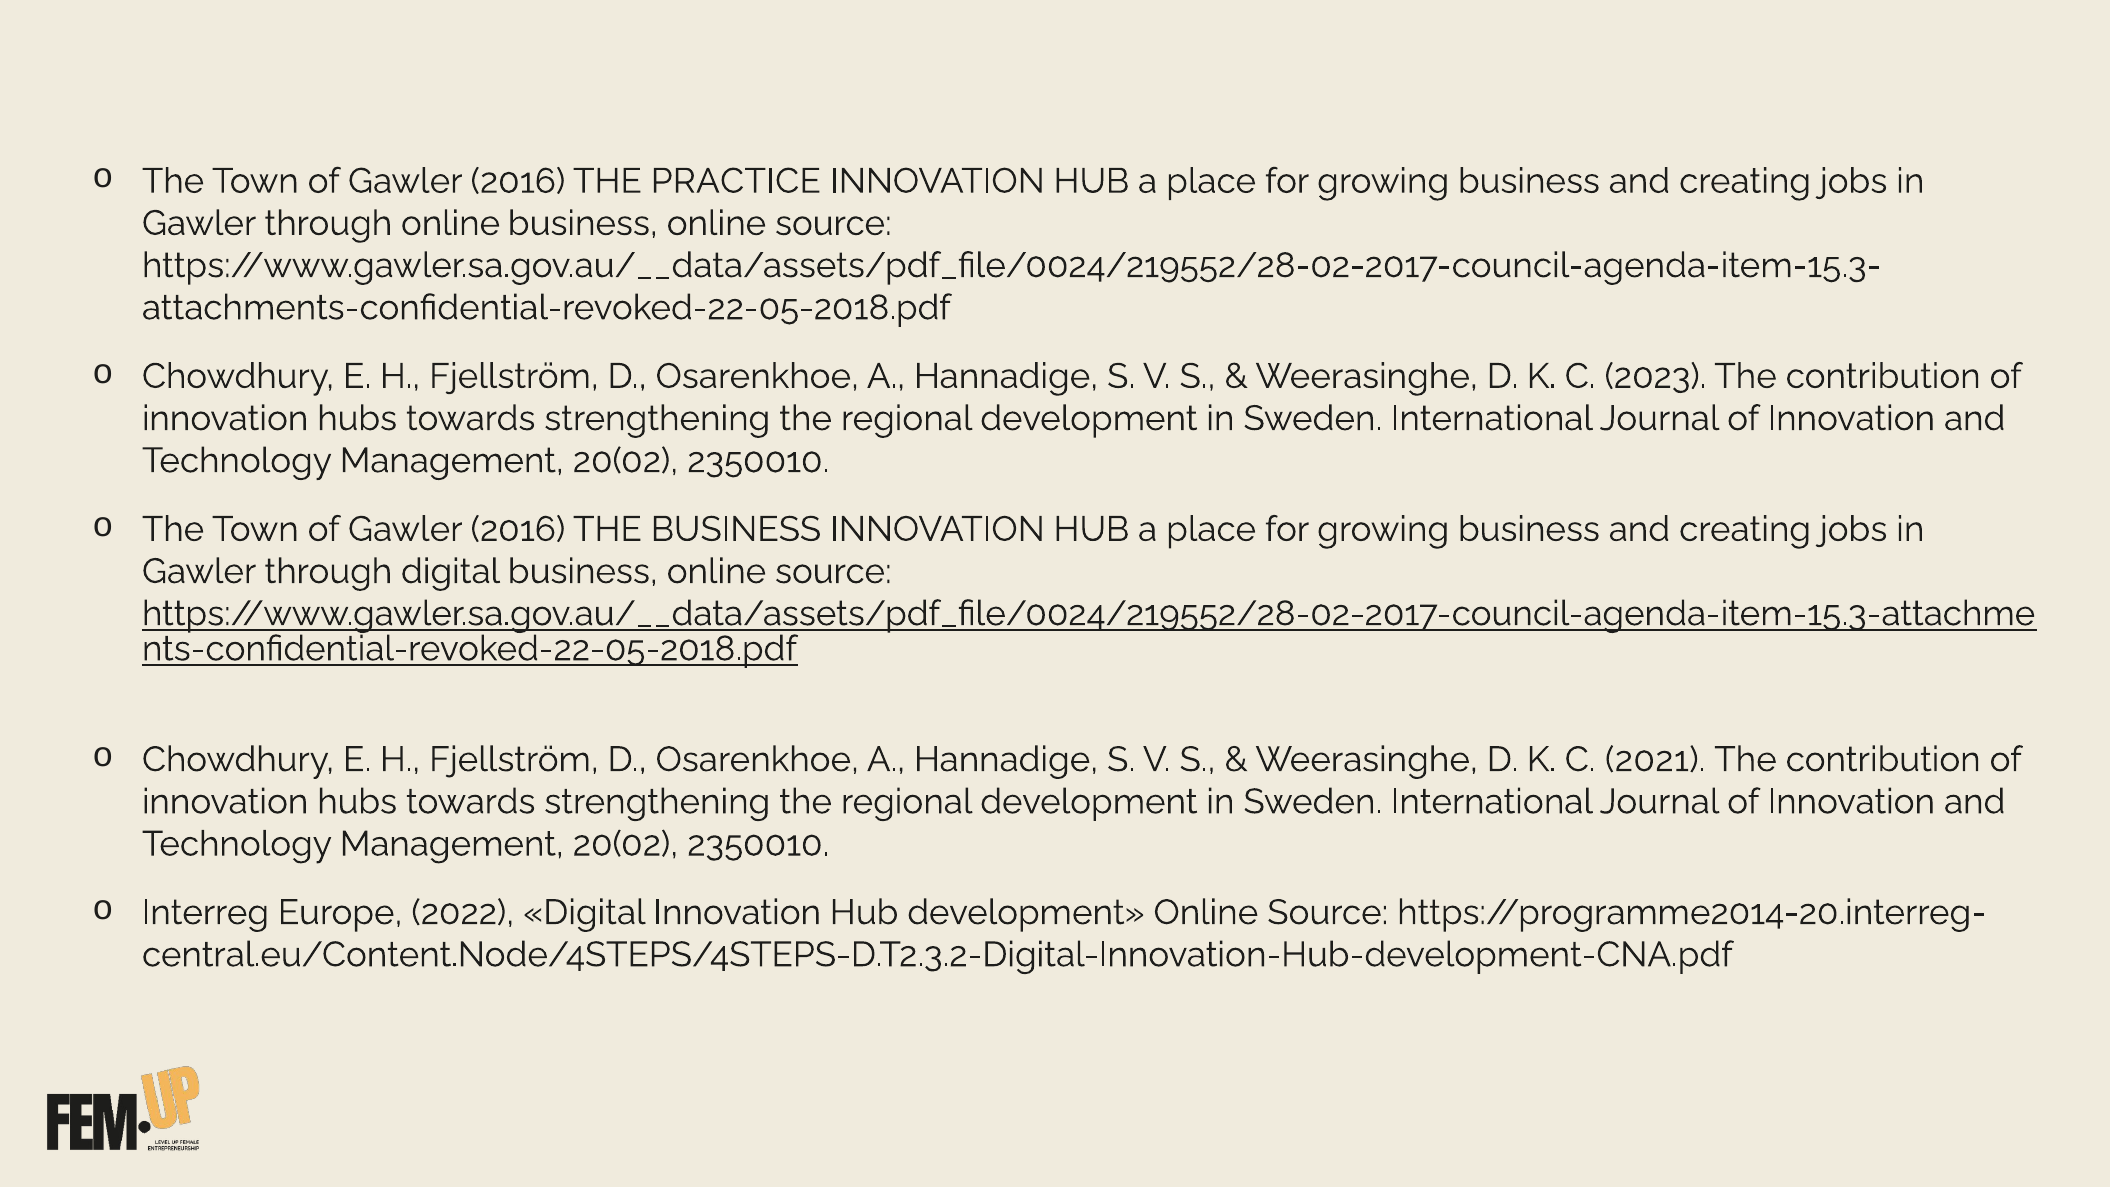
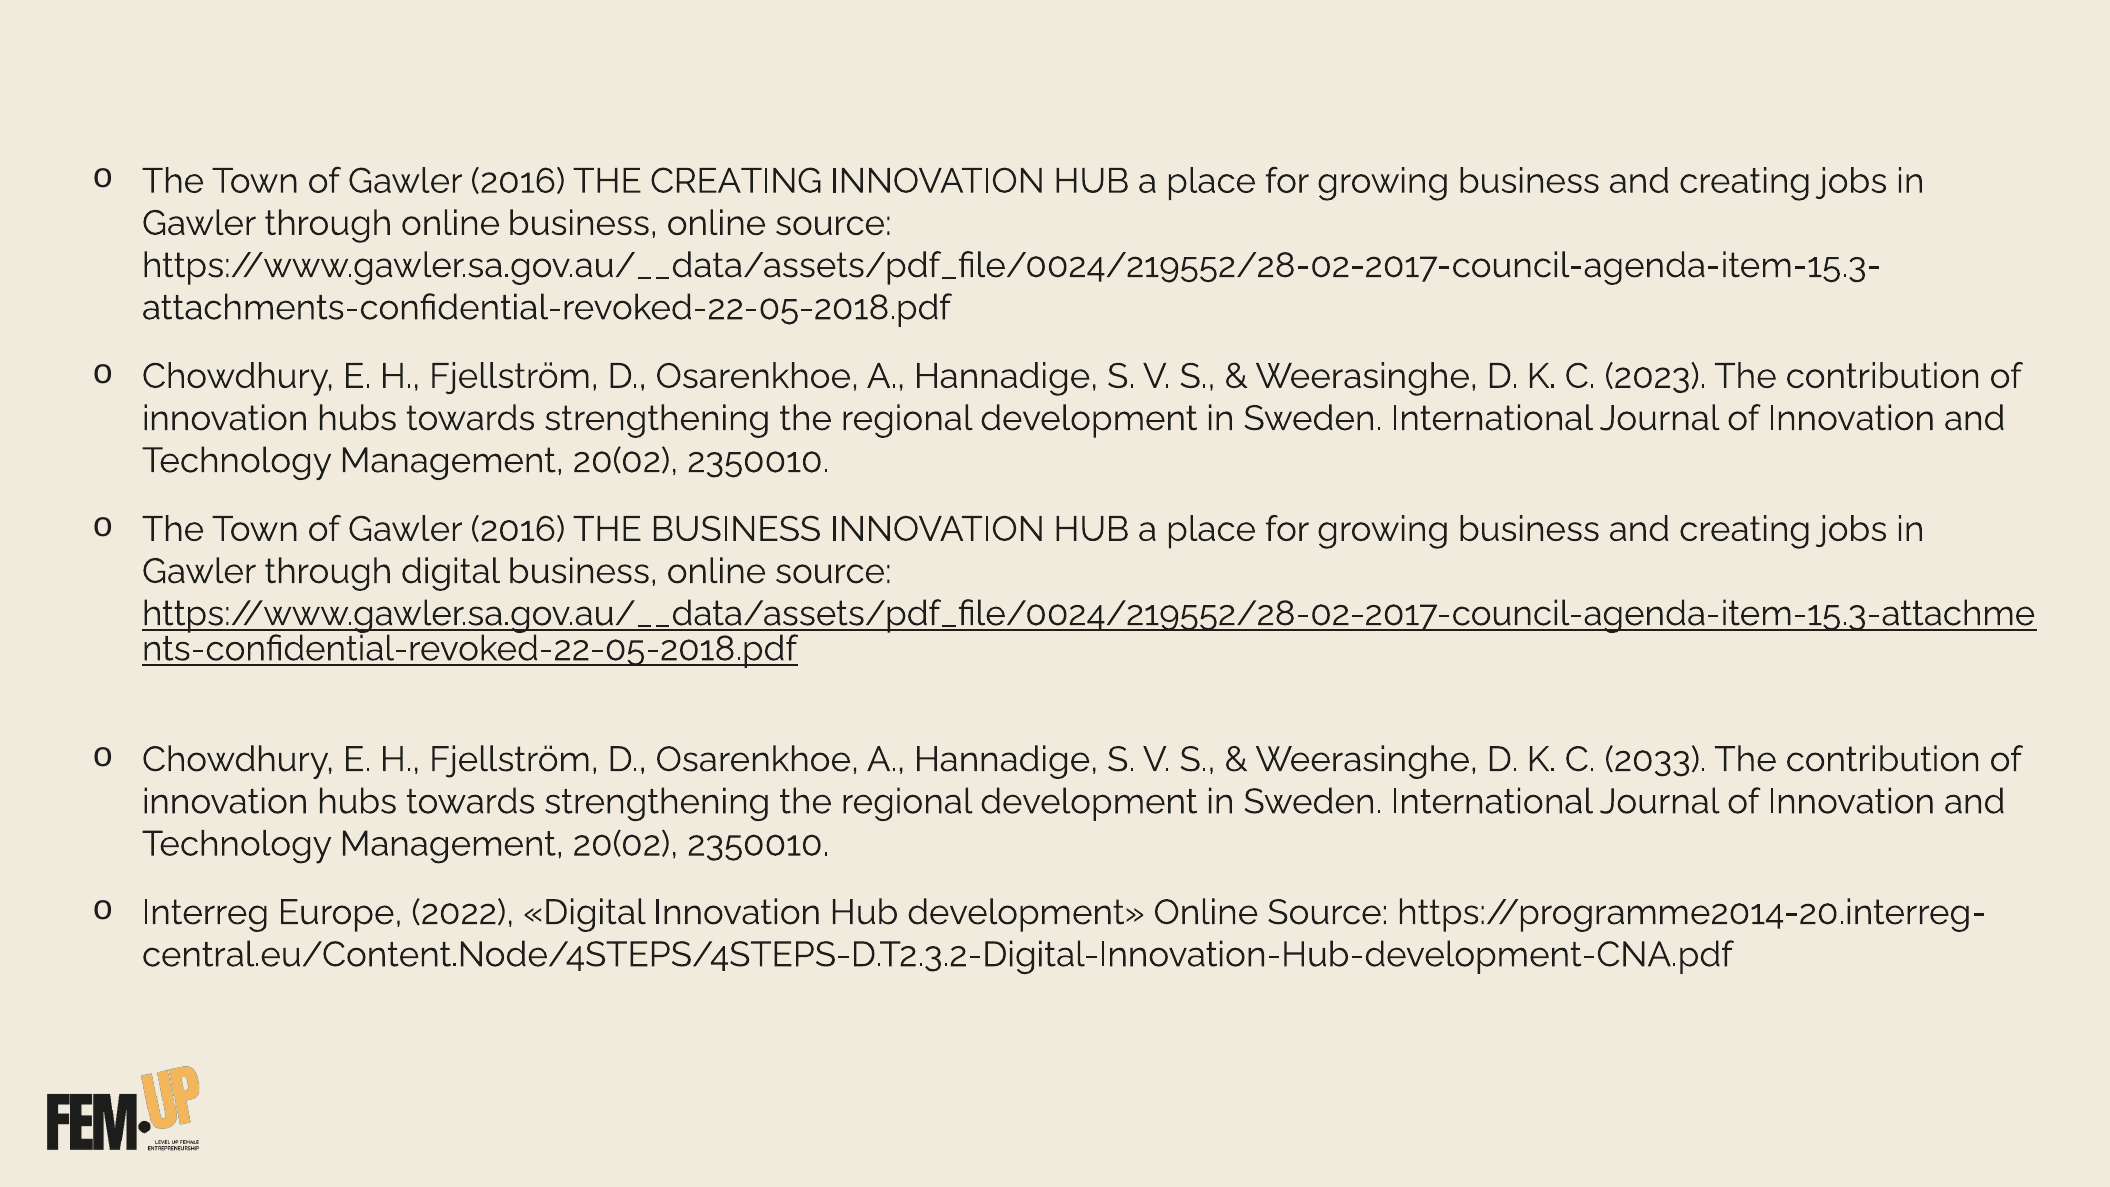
THE PRACTICE: PRACTICE -> CREATING (736, 181)
2021: 2021 -> 2033 (1656, 759)
